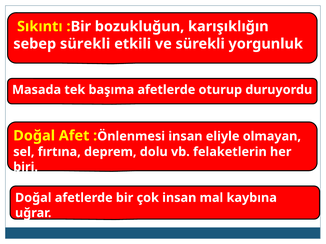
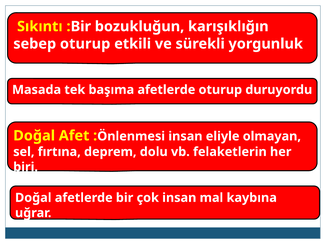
sebep sürekli: sürekli -> oturup (85, 44)
